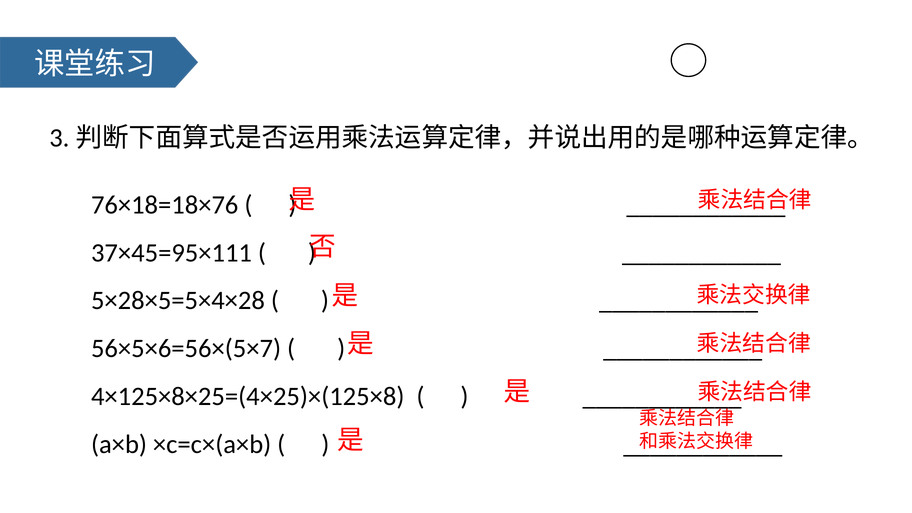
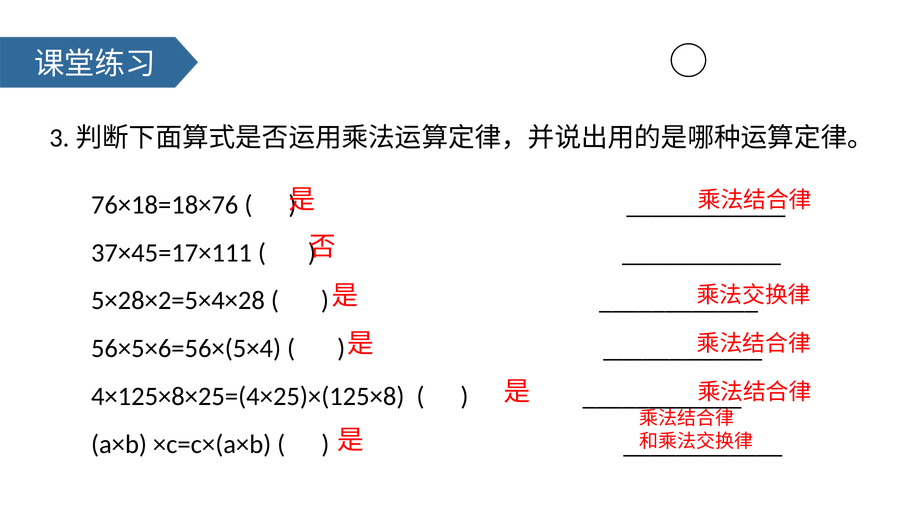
37×45=95×111: 37×45=95×111 -> 37×45=17×111 (171, 253)
5×28×5=5×4×28: 5×28×5=5×4×28 -> 5×28×2=5×4×28 (178, 301)
56×5×6=56×(5×7: 56×5×6=56×(5×7 -> 56×5×6=56×(5×4 (186, 349)
